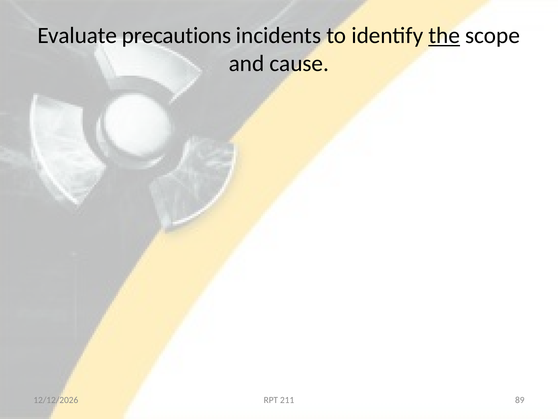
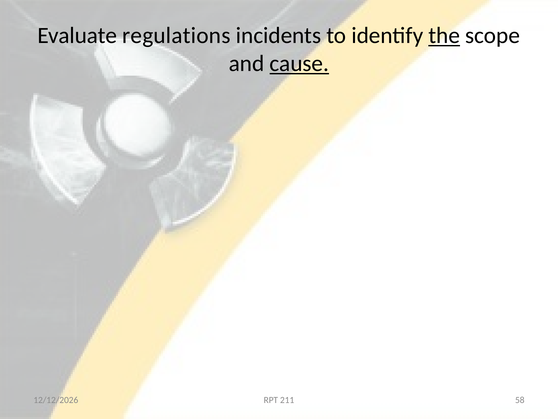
precautions: precautions -> regulations (176, 36)
cause underline: none -> present (299, 63)
89: 89 -> 58 (520, 400)
